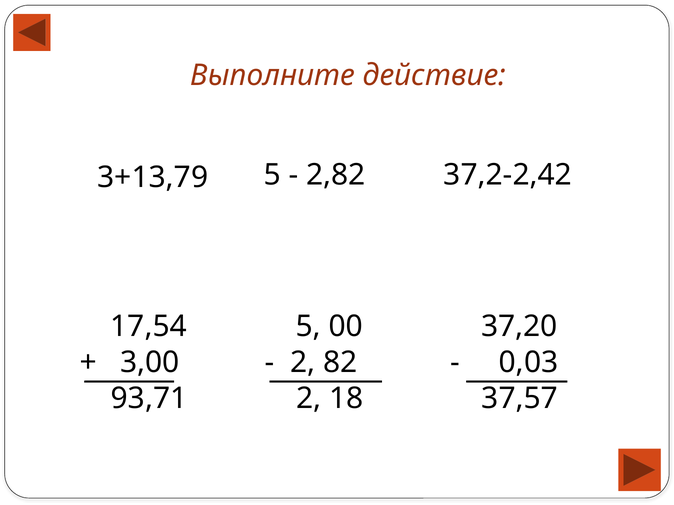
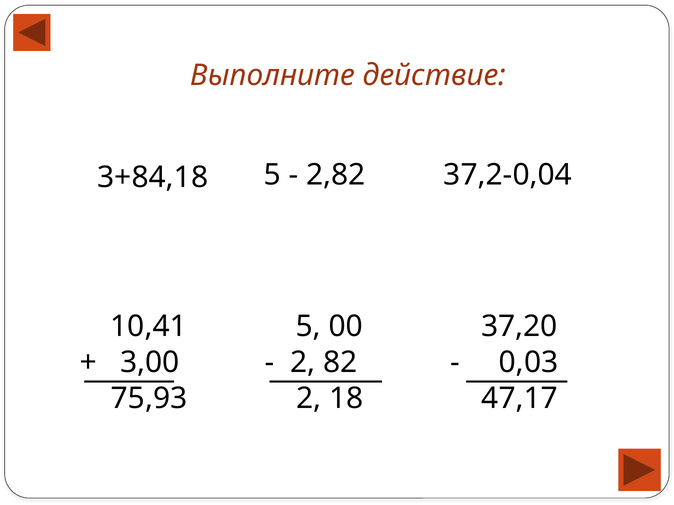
37,2-2,42: 37,2-2,42 -> 37,2-0,04 (508, 175)
3+13,79: 3+13,79 -> 3+84,18 (153, 178)
17,54: 17,54 -> 10,41 (149, 327)
93,71: 93,71 -> 75,93 (149, 399)
37,57: 37,57 -> 47,17 (520, 399)
